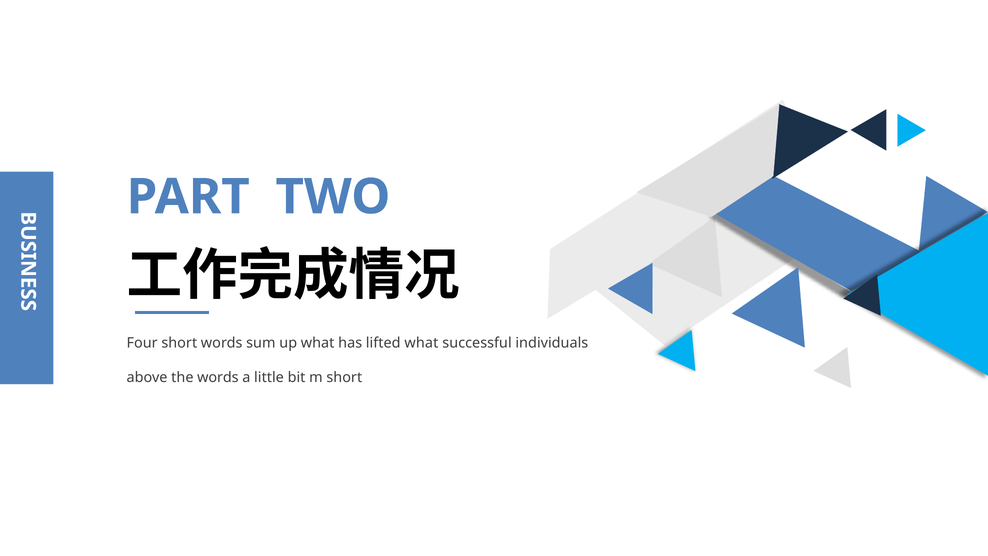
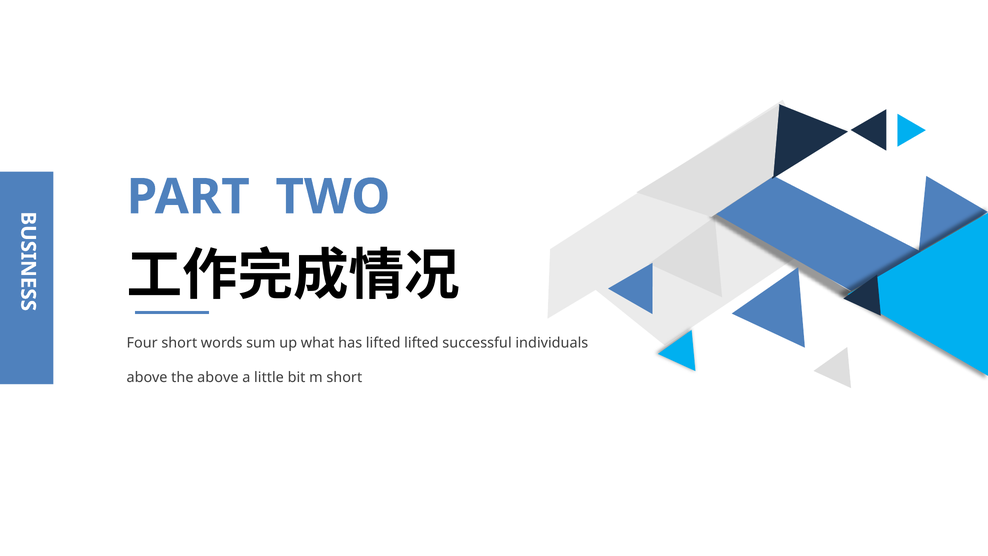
lifted what: what -> lifted (421, 343)
the words: words -> above (218, 377)
